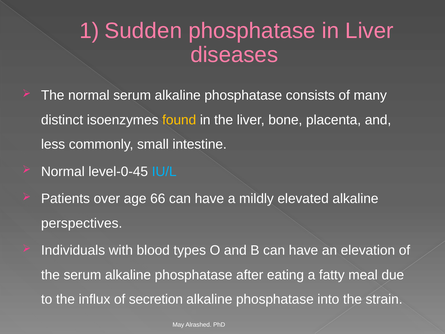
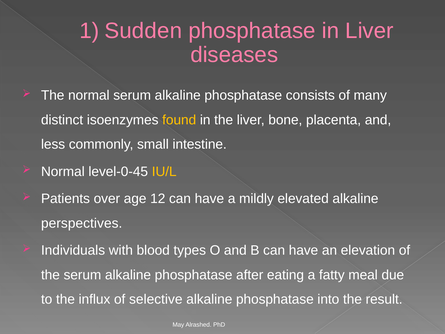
IU/L colour: light blue -> yellow (164, 171)
66: 66 -> 12 (158, 199)
secretion: secretion -> selective (156, 299)
strain: strain -> result (384, 299)
